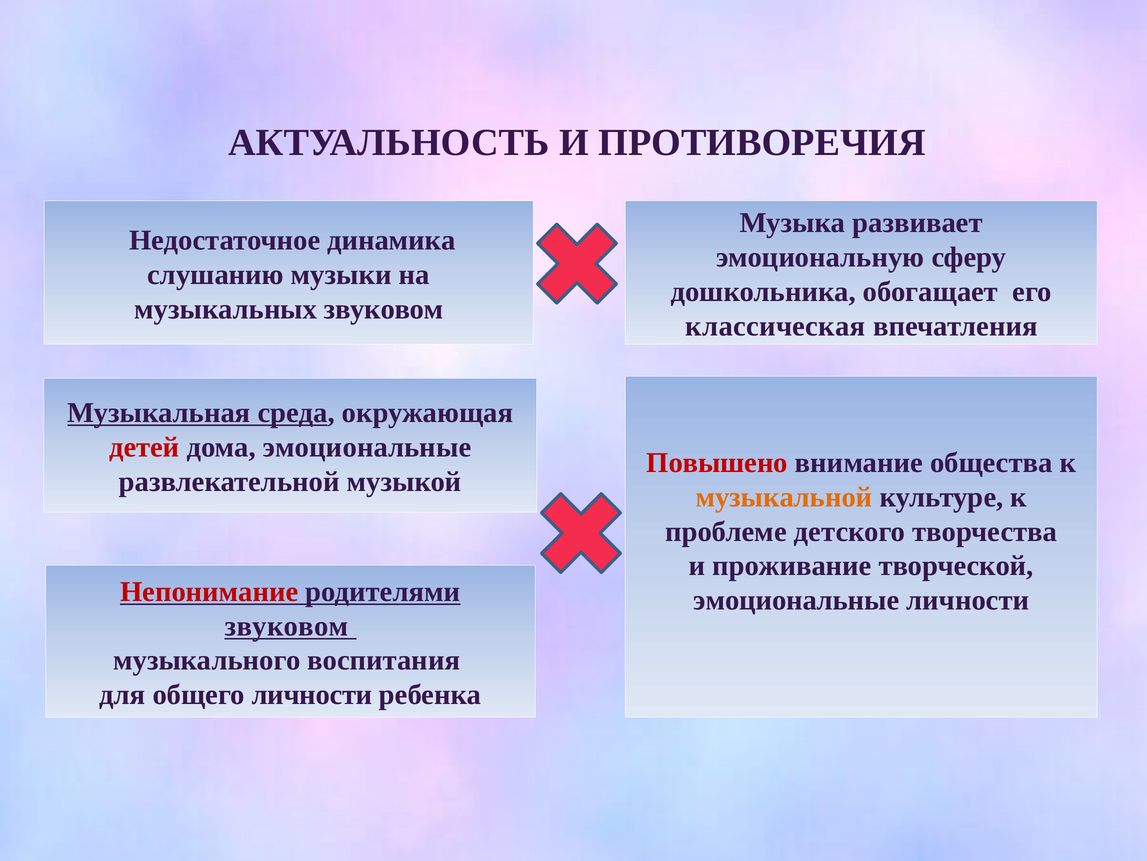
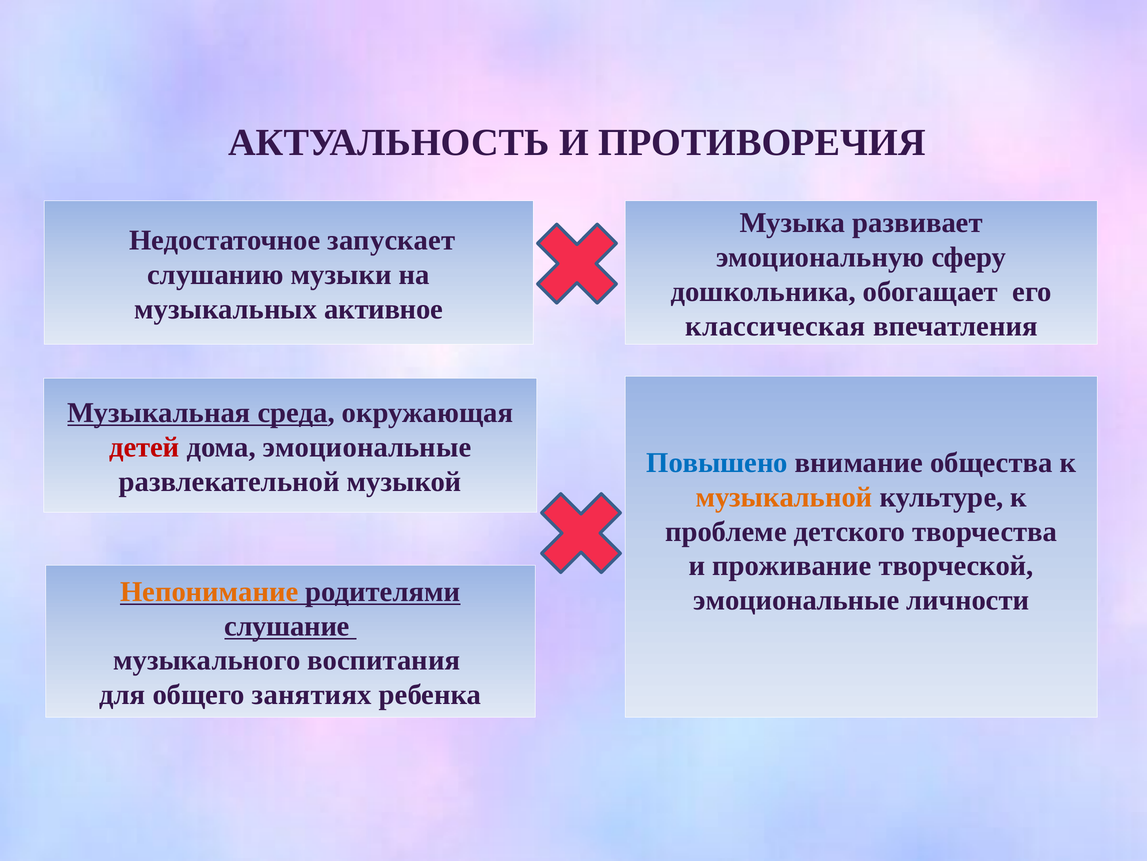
динамика: динамика -> запускает (391, 240)
музыкальных звуковом: звуковом -> активное (384, 309)
Повышено colour: red -> blue (717, 462)
Непонимание colour: red -> orange (209, 591)
звуковом: звуковом -> слушание (287, 625)
общего личности: личности -> занятиях (312, 694)
